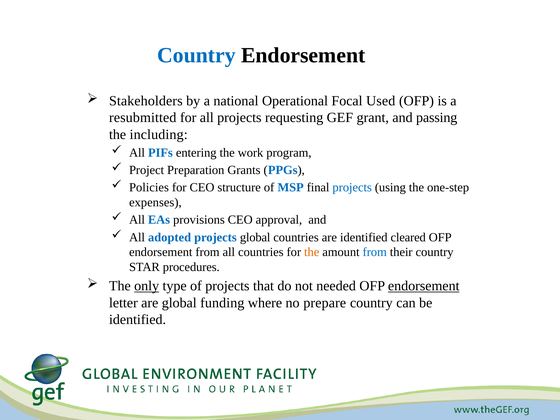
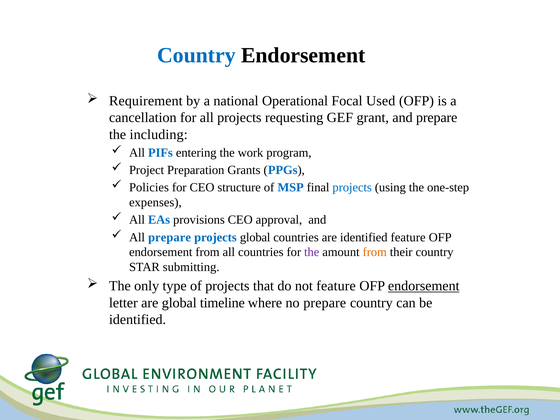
Stakeholders: Stakeholders -> Requirement (146, 101)
resubmitted: resubmitted -> cancellation (143, 118)
and passing: passing -> prepare (437, 118)
All adopted: adopted -> prepare (170, 237)
identified cleared: cleared -> feature (408, 237)
the colour: orange -> purple (312, 252)
from colour: blue -> orange (375, 252)
procedures: procedures -> submitting (191, 267)
only underline: present -> none (147, 286)
not needed: needed -> feature (336, 286)
funding: funding -> timeline (222, 303)
